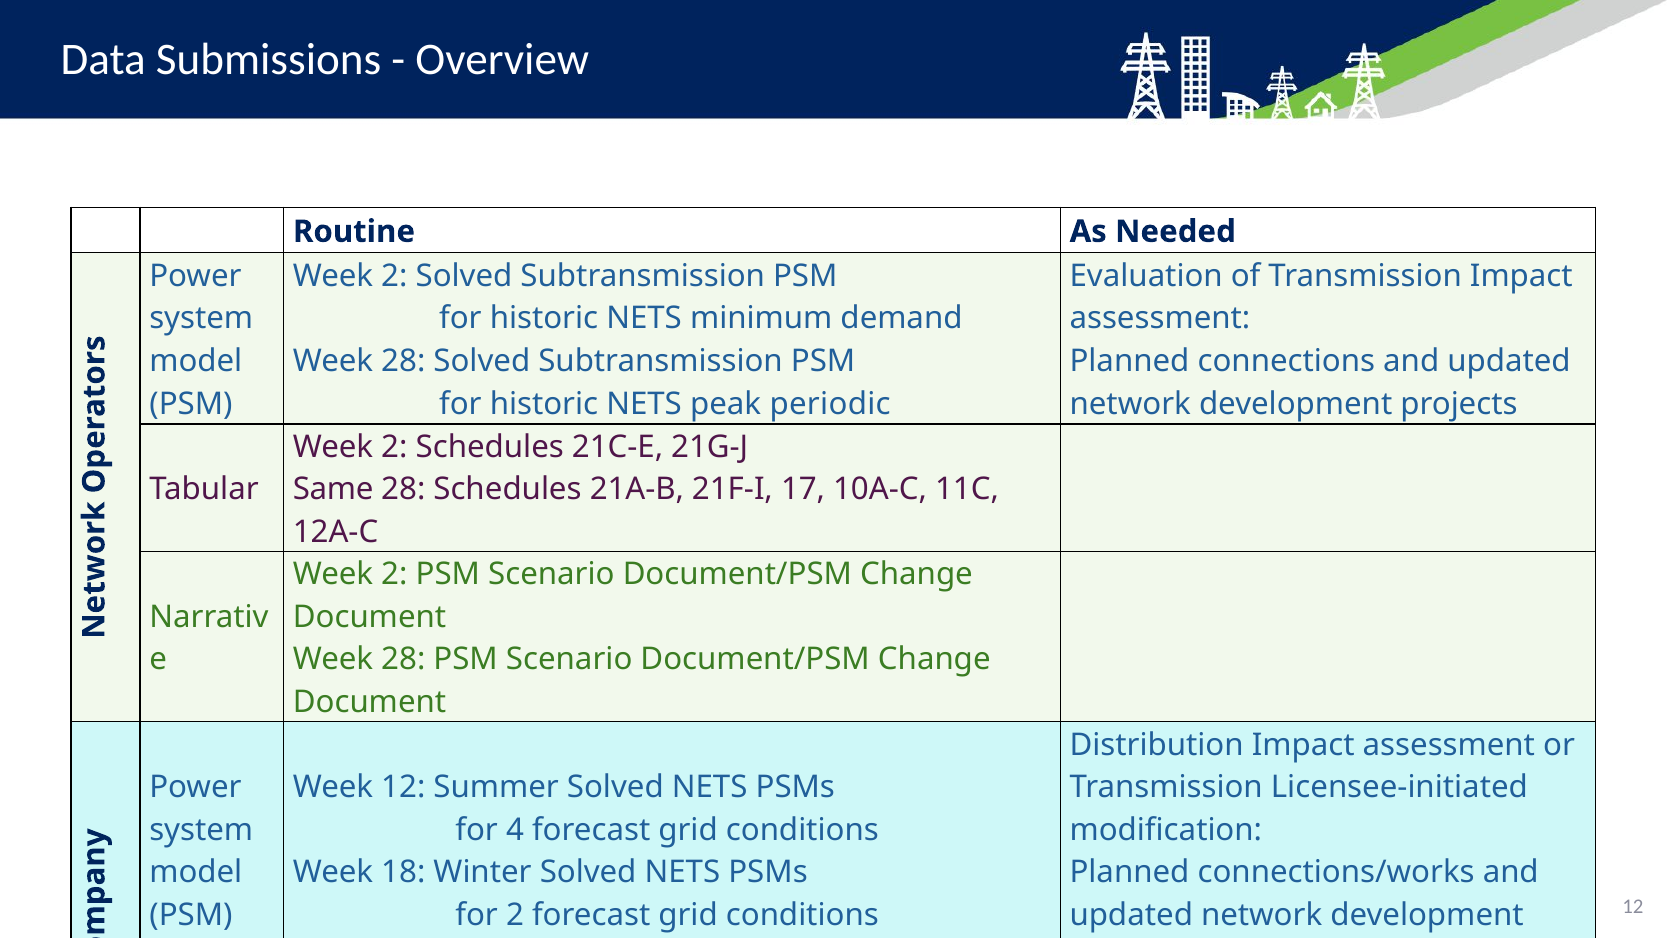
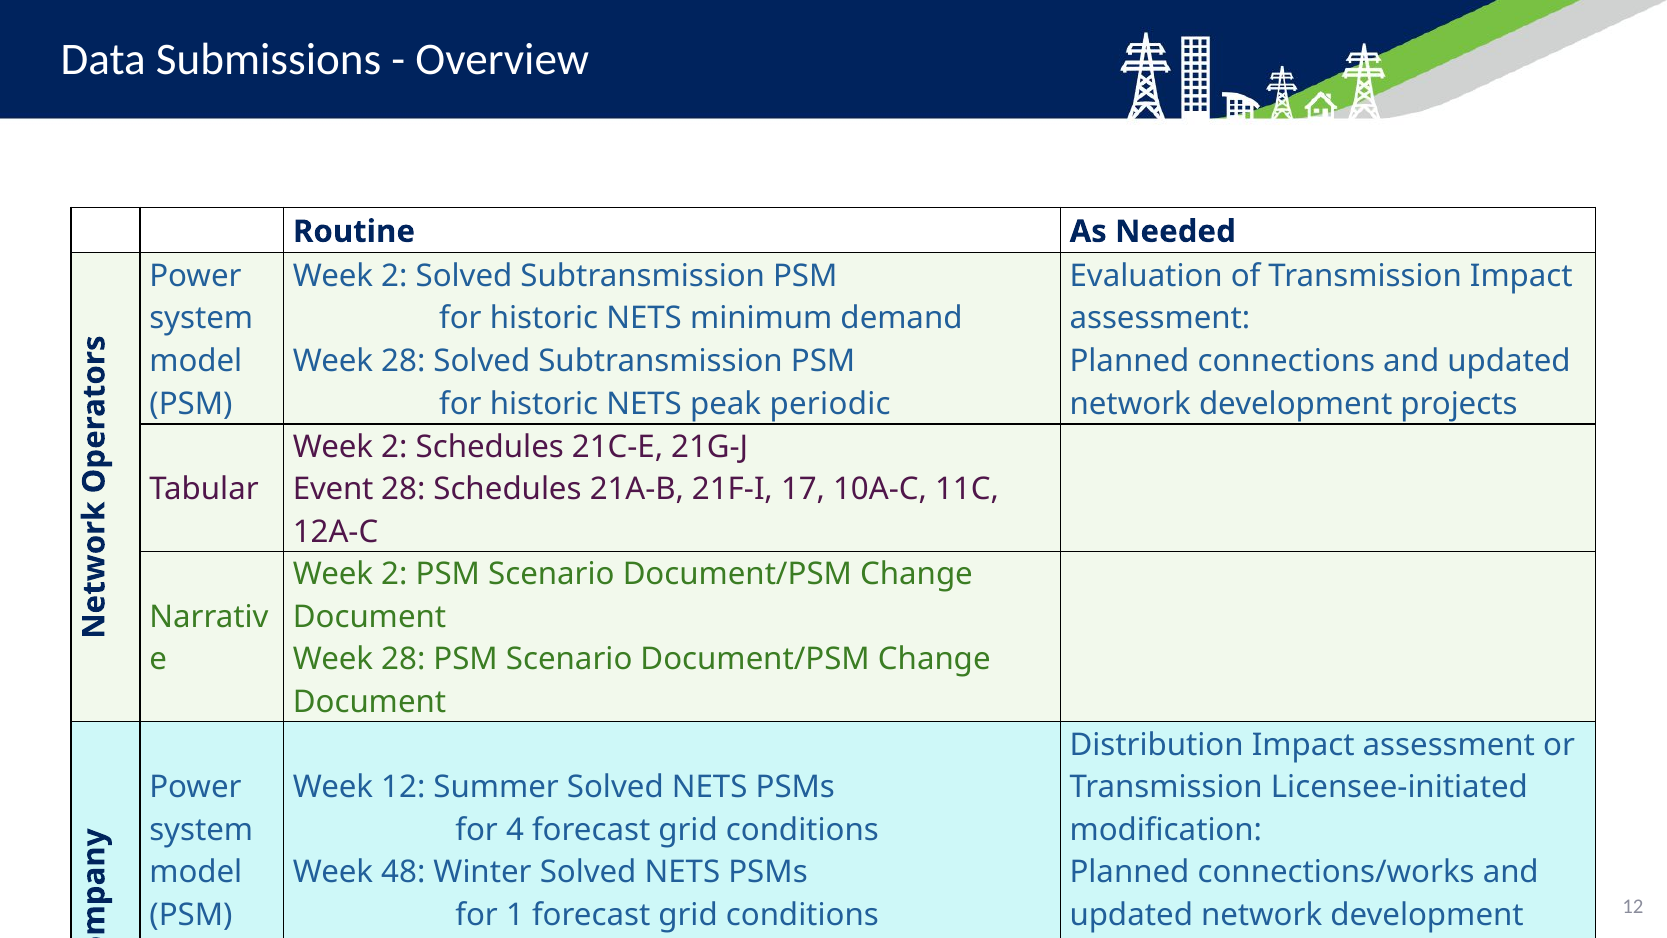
Same: Same -> Event (333, 489)
18: 18 -> 48 (403, 872)
for 2: 2 -> 1 (515, 915)
